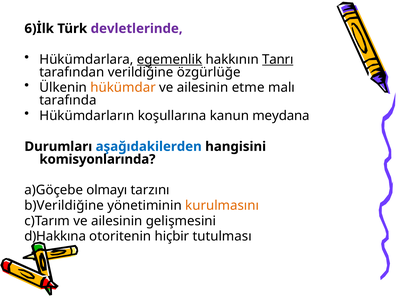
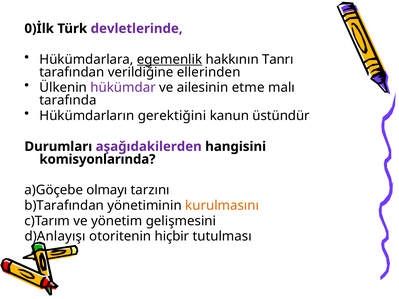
6)İlk: 6)İlk -> 0)İlk (39, 29)
Tanrı underline: present -> none (278, 59)
özgürlüğe: özgürlüğe -> ellerinden (209, 72)
hükümdar colour: orange -> purple (123, 88)
koşullarına: koşullarına -> gerektiğini (172, 116)
meydana: meydana -> üstündür (281, 116)
aşağıdakilerden colour: blue -> purple (149, 147)
b)Verildiğine: b)Verildiğine -> b)Tarafından (64, 206)
c)Tarım ve ailesinin: ailesinin -> yönetim (117, 221)
d)Hakkına: d)Hakkına -> d)Anlayışı (55, 237)
